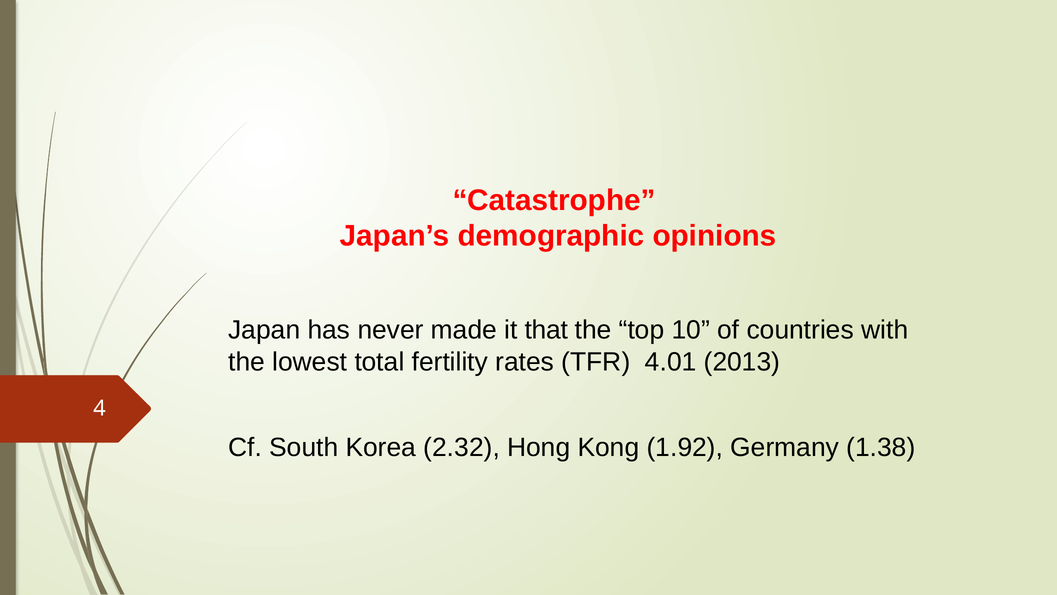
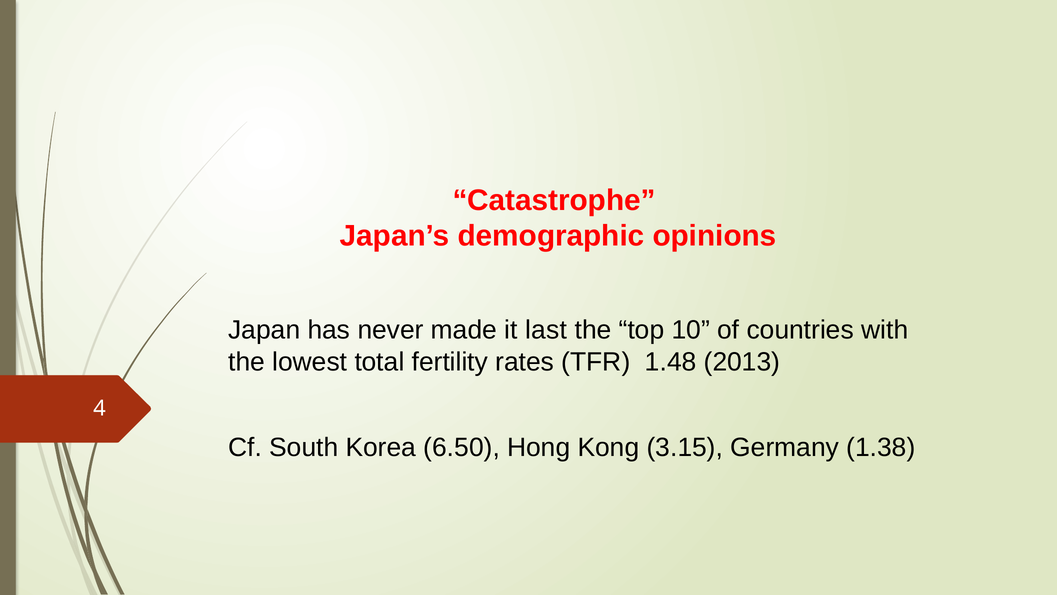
that: that -> last (546, 330)
4.01: 4.01 -> 1.48 (671, 362)
2.32: 2.32 -> 6.50 (462, 447)
1.92: 1.92 -> 3.15 (685, 447)
